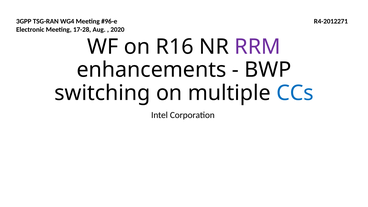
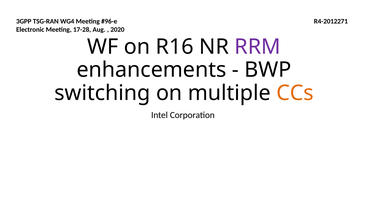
CCs colour: blue -> orange (295, 93)
